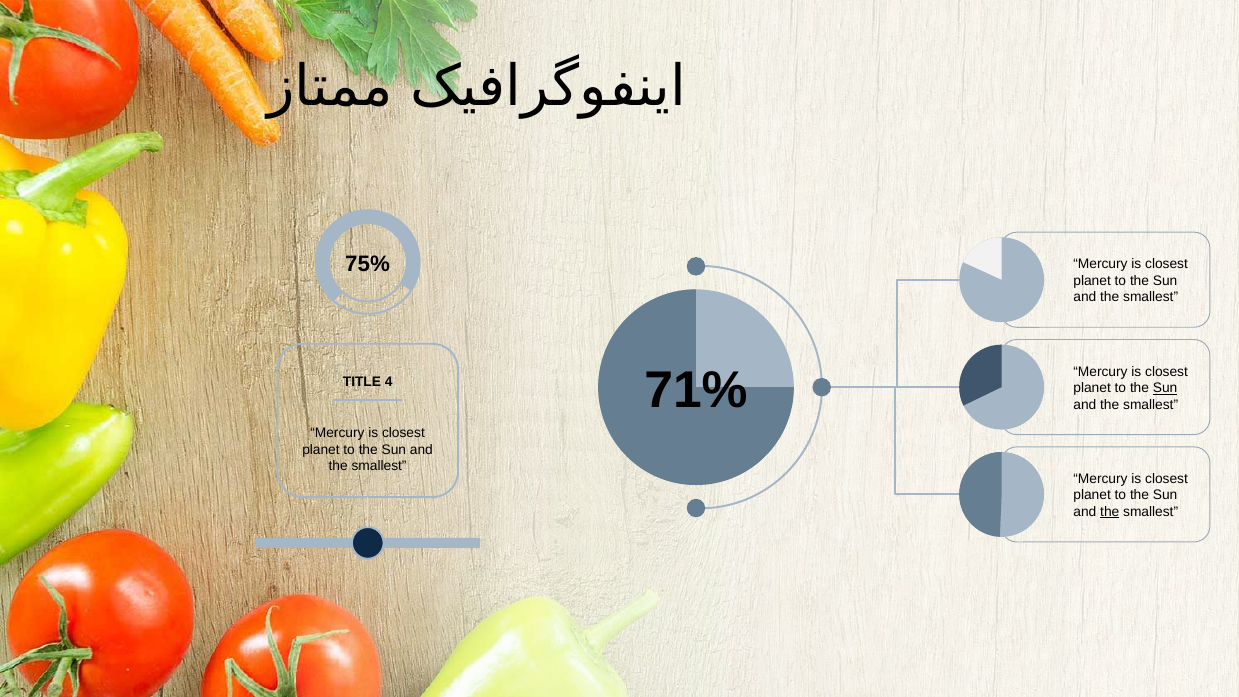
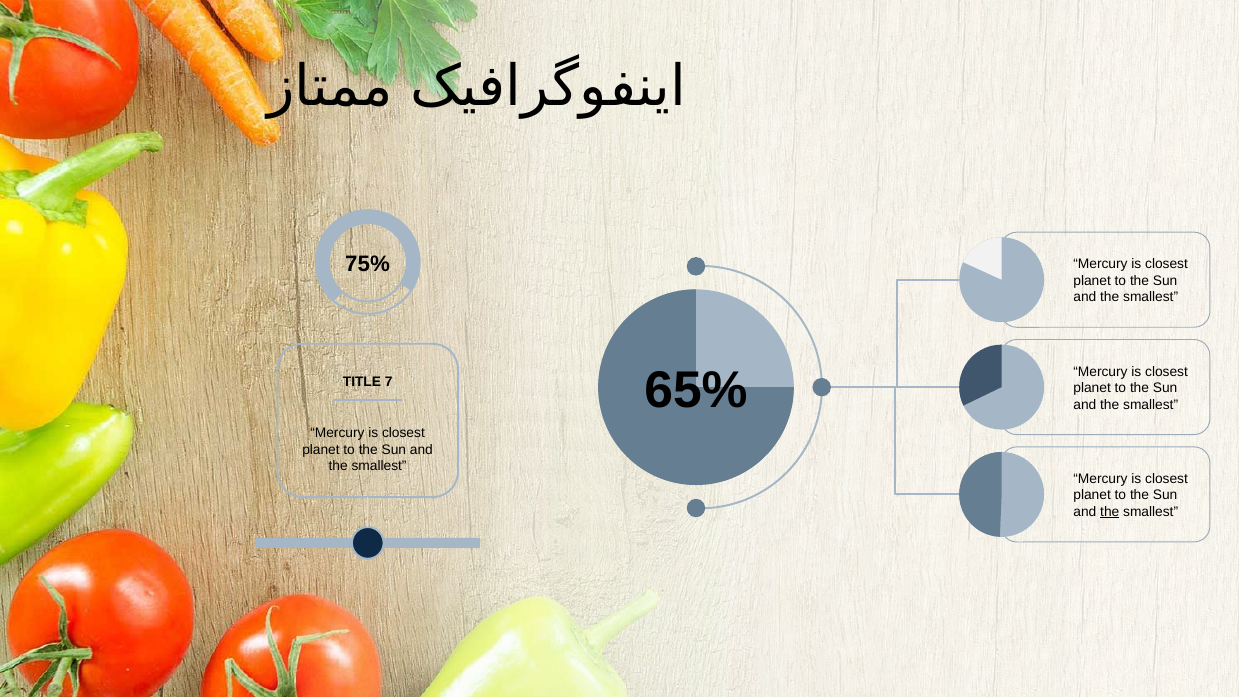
71%: 71% -> 65% (696, 391)
4: 4 -> 7 (389, 382)
Sun underline: present -> none (1165, 388)
